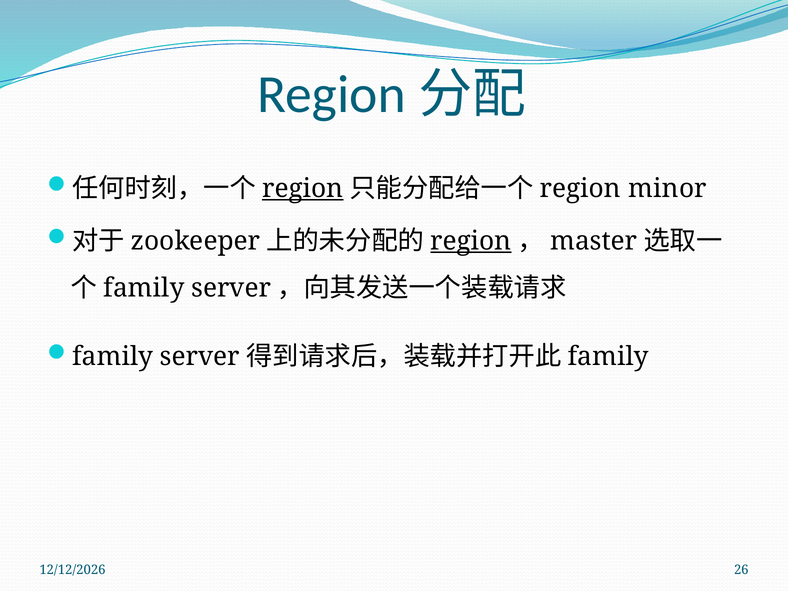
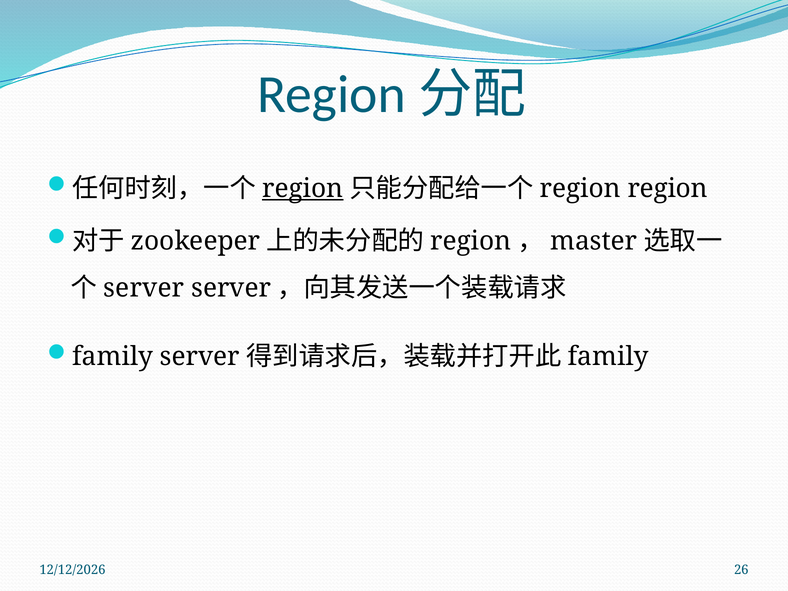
region minor: minor -> region (668, 188)
region underline: present -> none (471, 241)
family: family -> server (144, 288)
